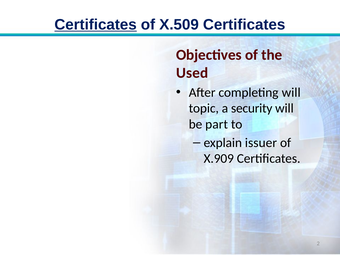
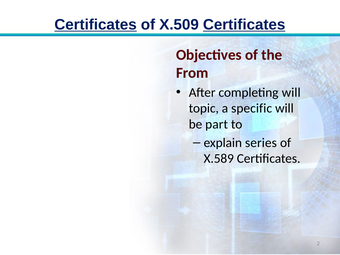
Certificates underline: none -> present (244, 25)
Used: Used -> From (192, 73)
security: security -> specific (252, 108)
issuer: issuer -> series (261, 143)
X.909: X.909 -> X.589 (219, 159)
